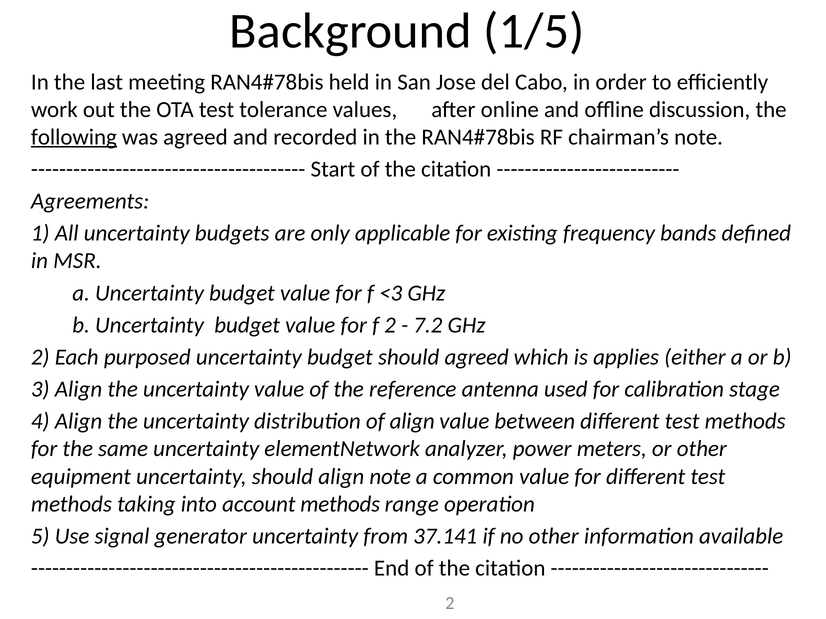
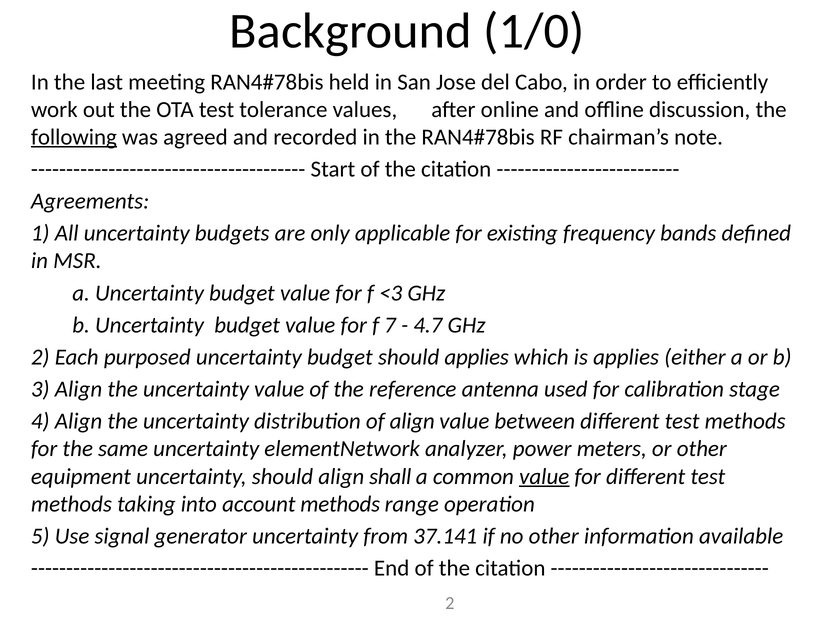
1/5: 1/5 -> 1/0 (534, 31)
f 2: 2 -> 7 (390, 325)
7.2: 7.2 -> 4.7 (428, 325)
should agreed: agreed -> applies (477, 357)
align note: note -> shall (390, 477)
value underline: none -> present (544, 477)
